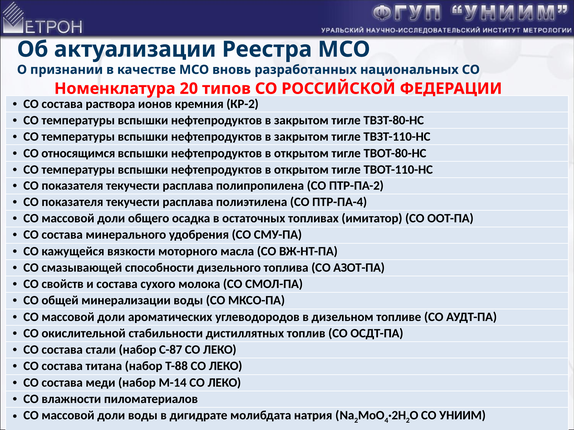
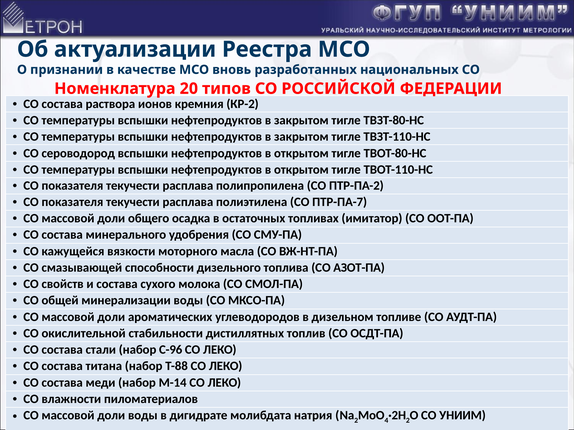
относящимся: относящимся -> сероводород (78, 153)
ПТР-ПА-4: ПТР-ПА-4 -> ПТР-ПА-7 (340, 202)
С-87: С-87 -> С-96 (171, 350)
